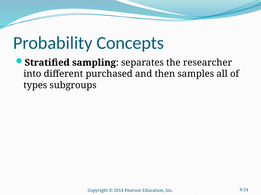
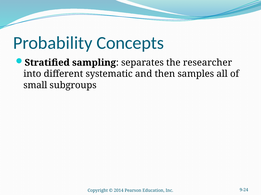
purchased: purchased -> systematic (109, 74)
types: types -> small (35, 85)
